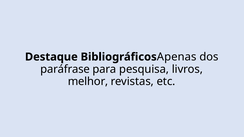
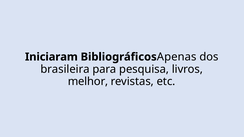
Destaque: Destaque -> Iniciaram (51, 57)
paráfrase: paráfrase -> brasileira (65, 69)
